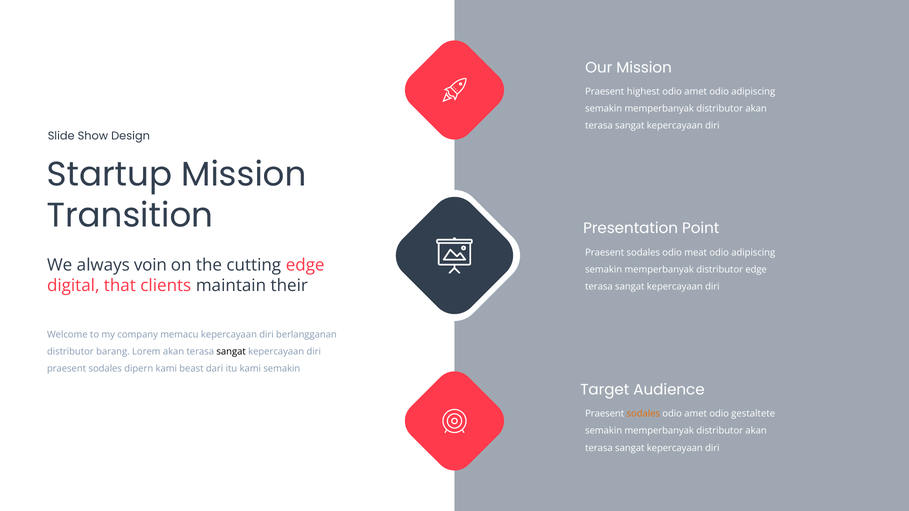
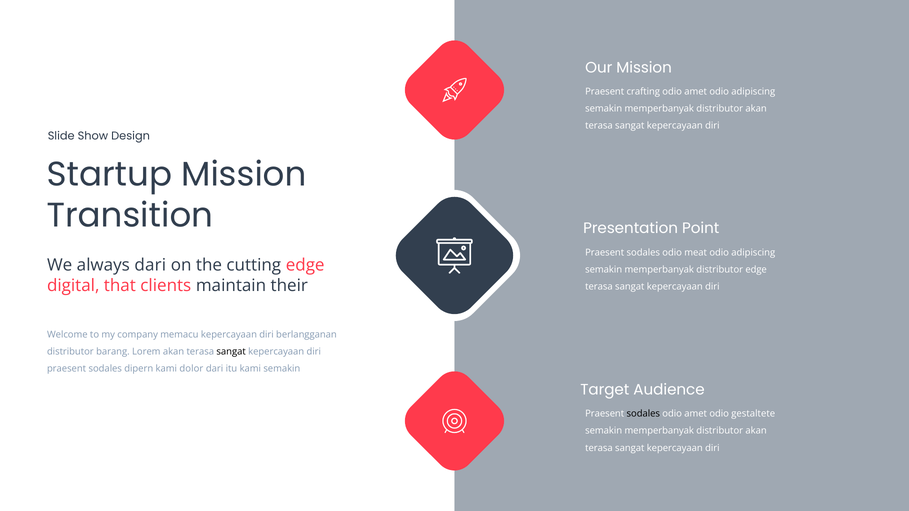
highest: highest -> crafting (643, 92)
always voin: voin -> dari (150, 265)
beast: beast -> dolor (191, 369)
sodales colour: orange -> black (643, 414)
